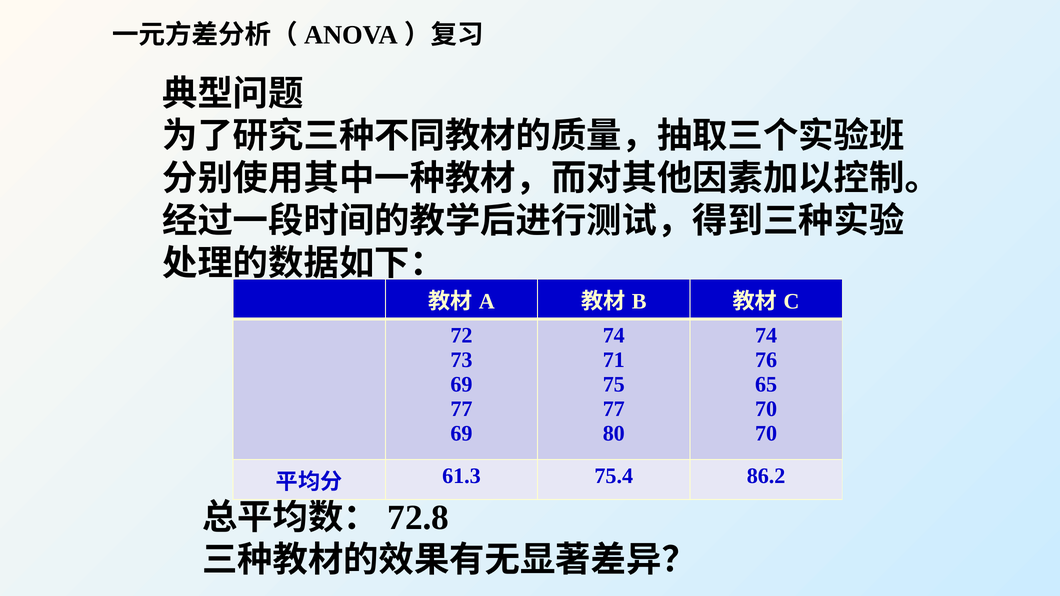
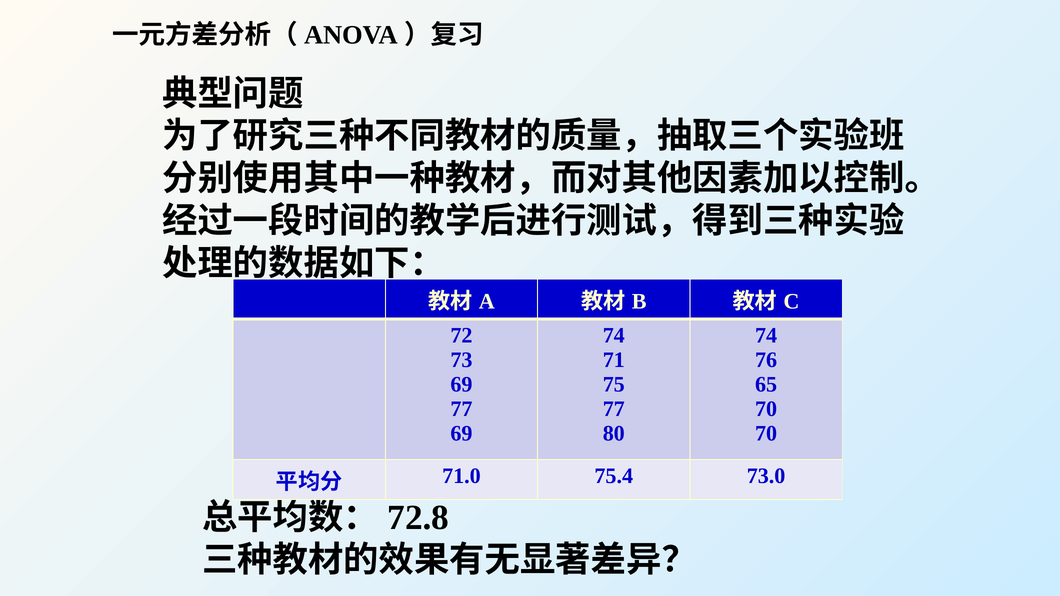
61.3: 61.3 -> 71.0 (461, 476)
86.2: 86.2 -> 73.0 (766, 476)
